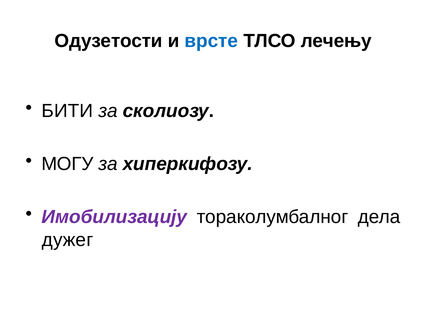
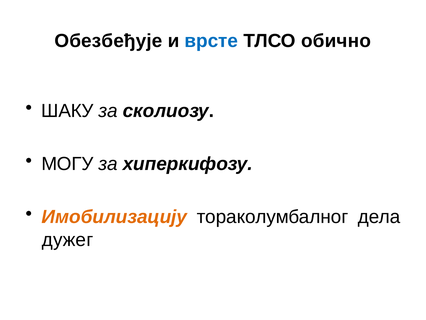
Одузетости: Одузетости -> Обезбеђује (108, 41)
лечењу: лечењу -> обично (336, 41)
БИТИ: БИТИ -> ШАКУ (67, 111)
Имобилизацију colour: purple -> orange (114, 217)
